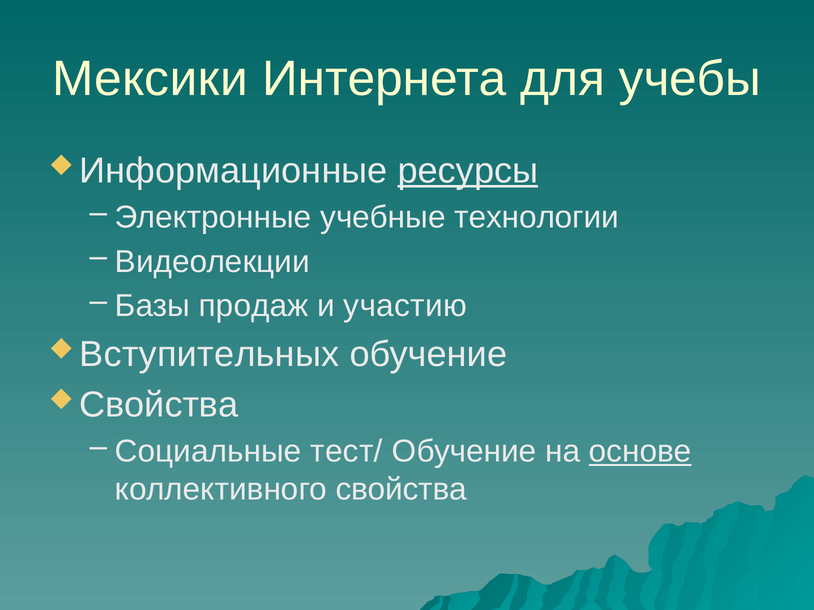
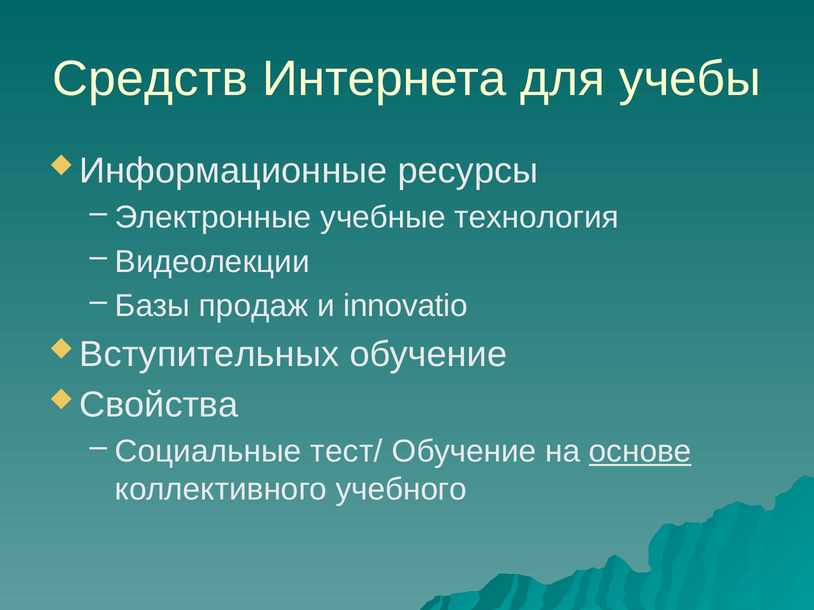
Мексики: Мексики -> Средств (150, 79)
ресурсы underline: present -> none (468, 171)
технологии: технологии -> технология (537, 218)
участию: участию -> innovatio (406, 306)
коллективного свойства: свойства -> учебного (401, 490)
